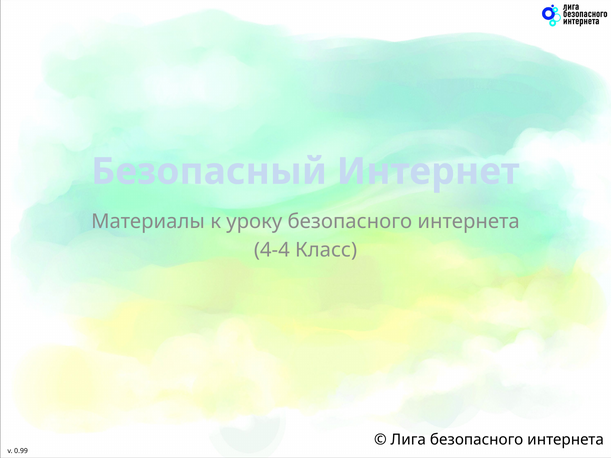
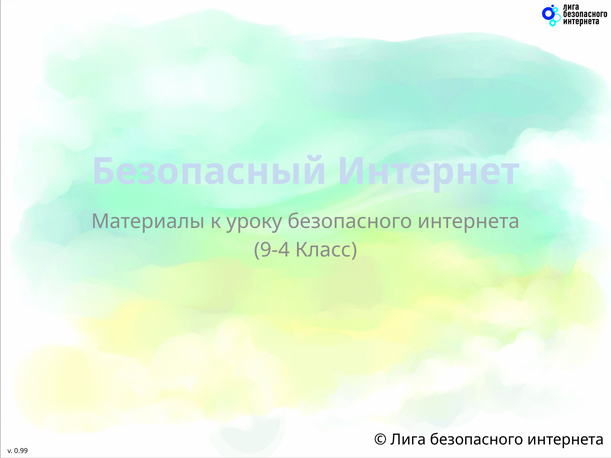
4-4: 4-4 -> 9-4 (272, 250)
